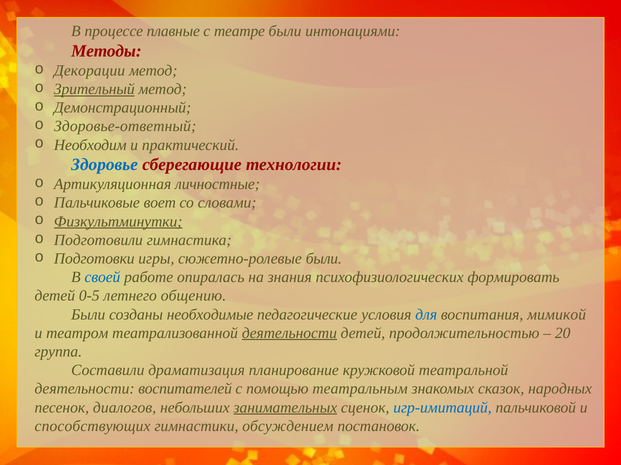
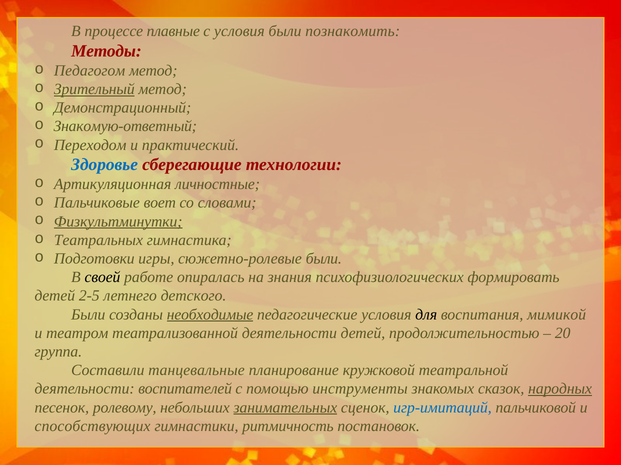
с театре: театре -> условия (239, 31)
интонациями: интонациями -> познакомить (353, 31)
Декорации: Декорации -> Педагогом (90, 71)
Здоровье-ответный: Здоровье-ответный -> Знакомую-ответный (125, 127)
Необходим: Необходим -> Переходом (90, 145)
Подготовили: Подготовили -> Театральных (98, 240)
своей colour: blue -> black (102, 278)
0-5: 0-5 -> 2-5 (89, 296)
общению: общению -> детского (194, 296)
необходимые underline: none -> present (210, 315)
для colour: blue -> black (426, 315)
деятельности underline: present -> none (289, 334)
драматизация: драматизация -> танцевальные (196, 371)
театральным: театральным -> инструменты (360, 389)
народных underline: none -> present (560, 389)
диалогов: диалогов -> ролевому (125, 408)
обсуждением: обсуждением -> ритмичность (288, 427)
